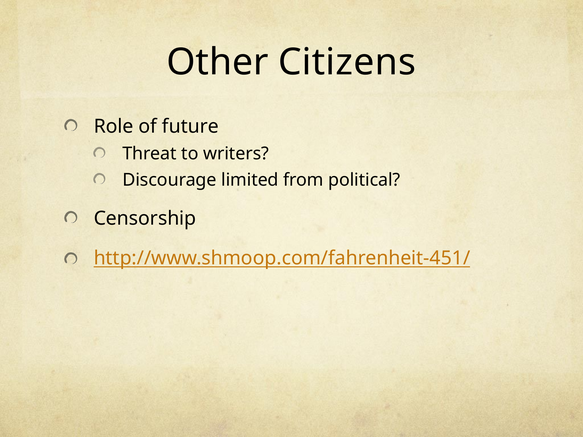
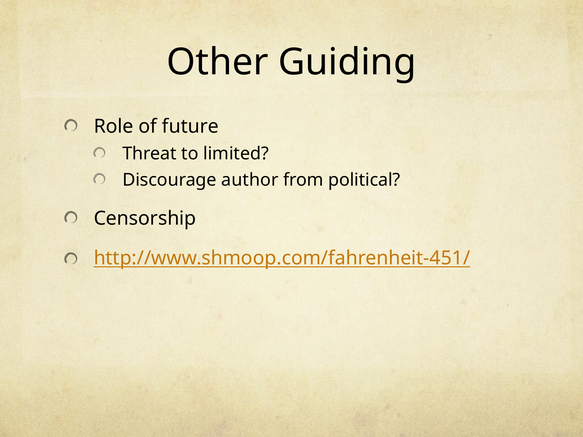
Citizens: Citizens -> Guiding (347, 62)
writers: writers -> limited (236, 154)
limited: limited -> author (250, 180)
